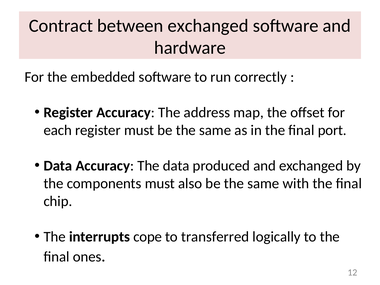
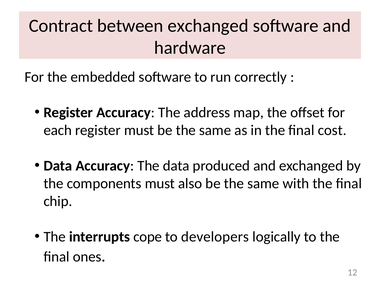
port: port -> cost (332, 130)
transferred: transferred -> developers (215, 237)
